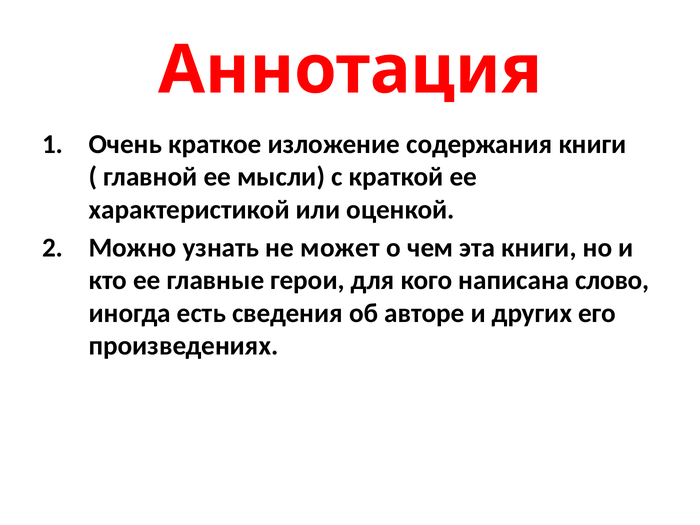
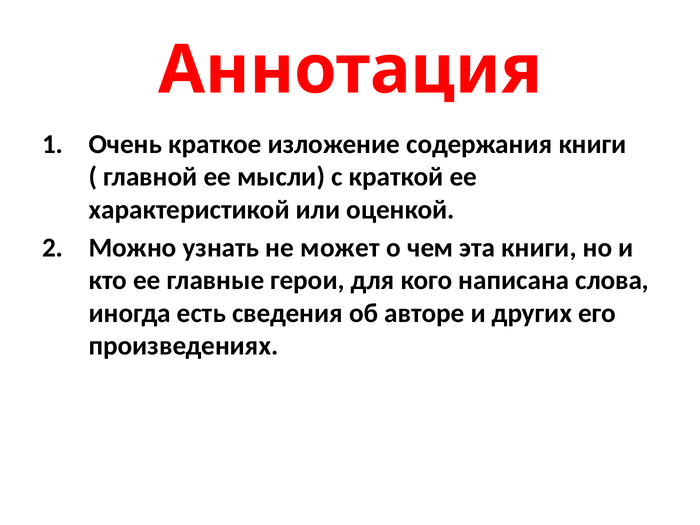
слово: слово -> слова (612, 280)
